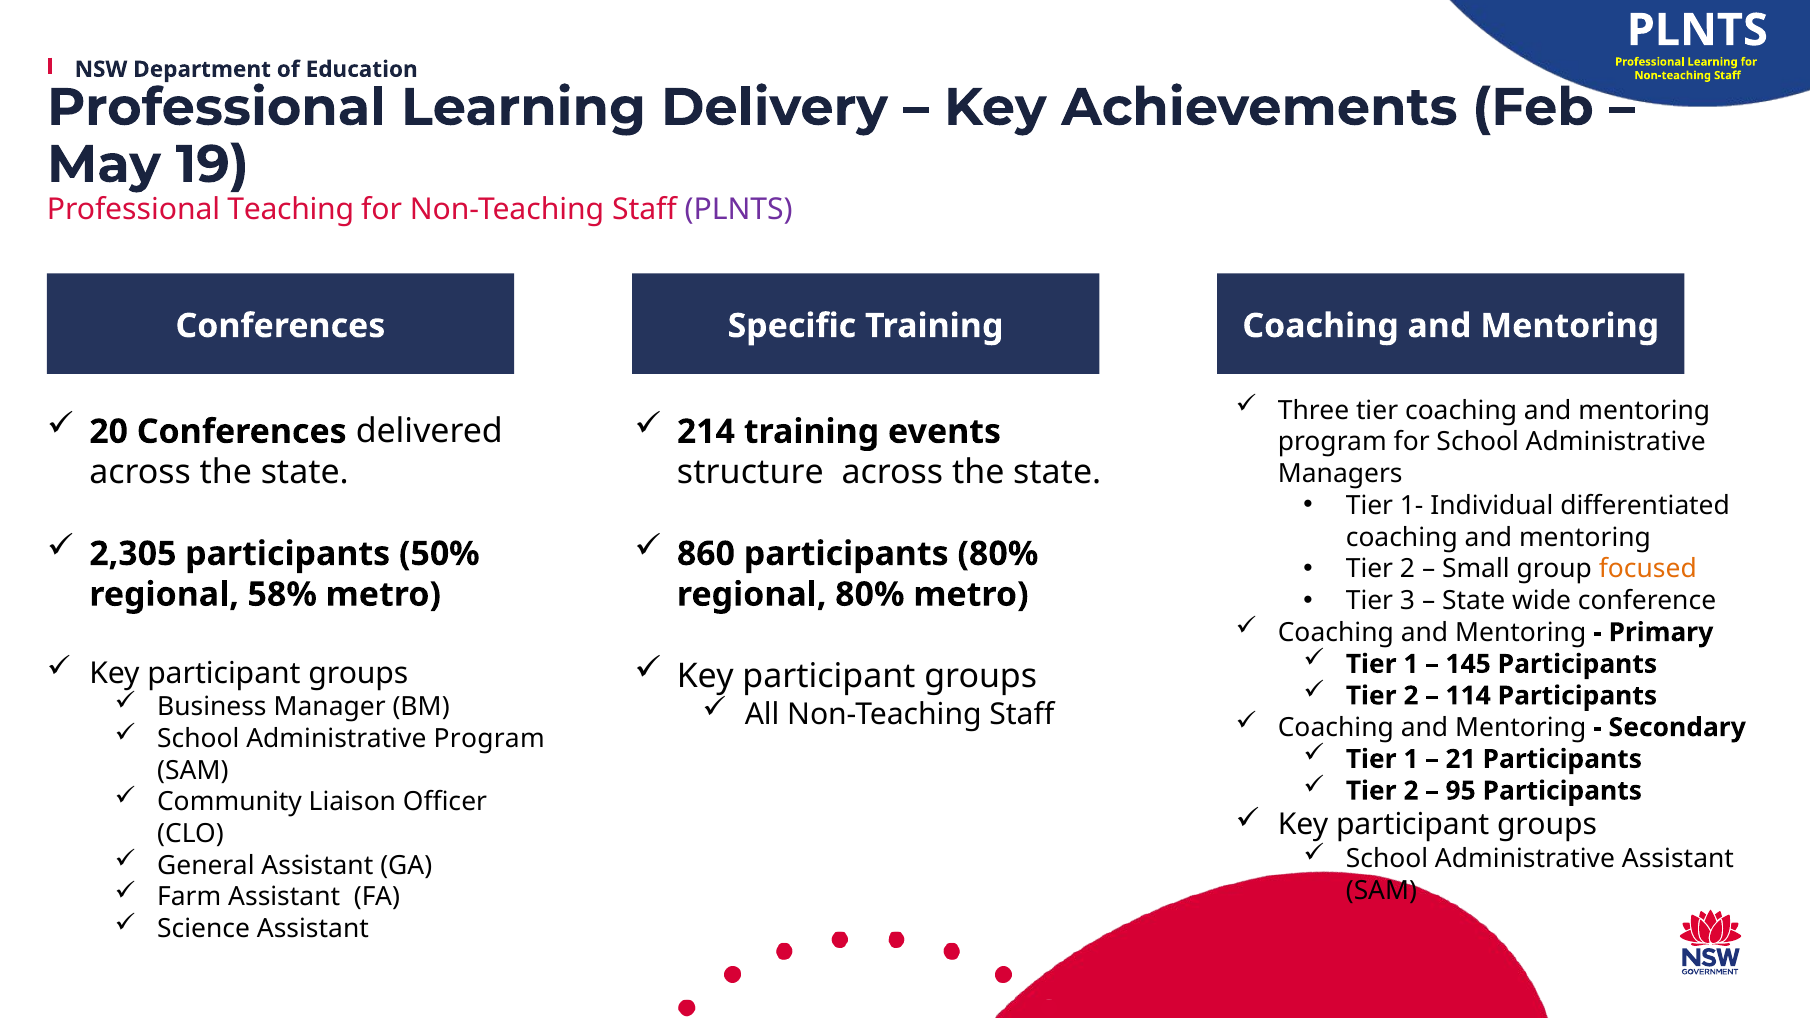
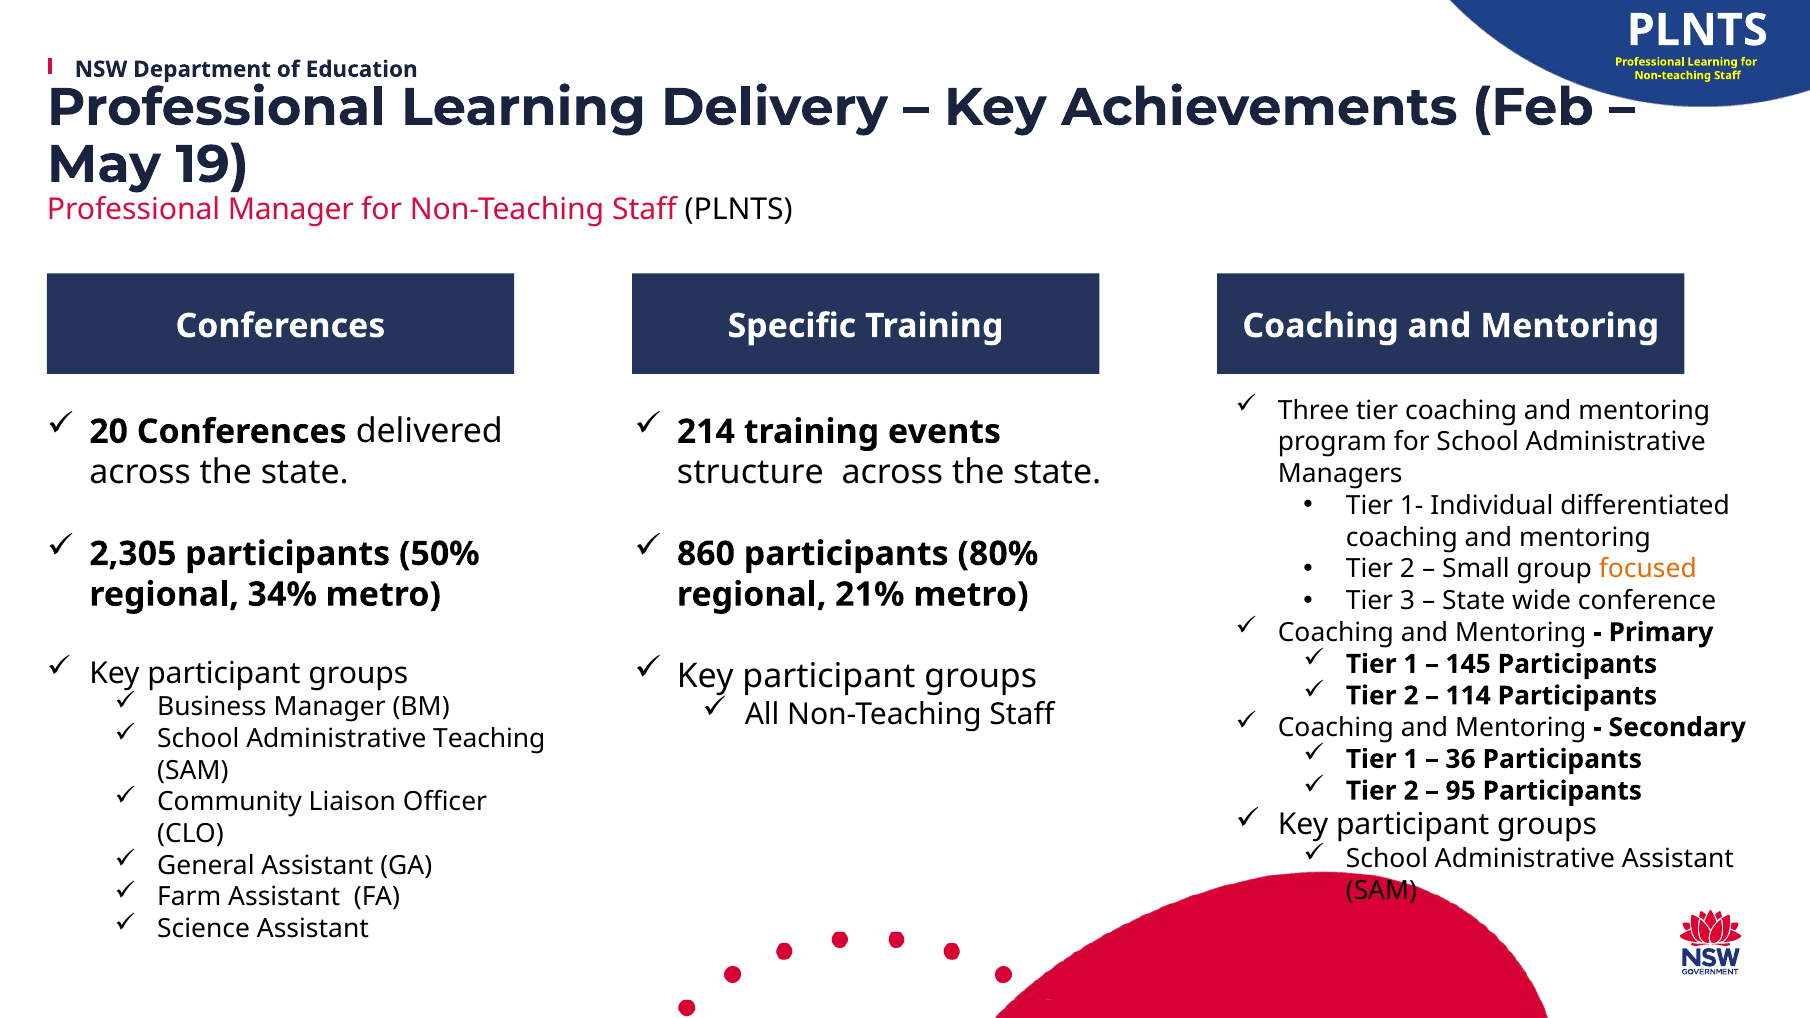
Professional Teaching: Teaching -> Manager (291, 209)
PLNTS colour: purple -> black (739, 209)
58%: 58% -> 34% (282, 595)
regional 80%: 80% -> 21% (870, 595)
Administrative Program: Program -> Teaching (489, 739)
21: 21 -> 36 (1461, 759)
